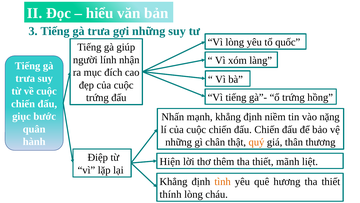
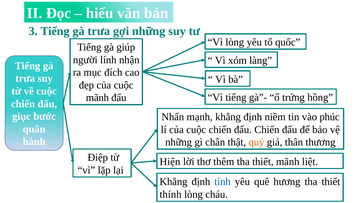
trứng: trứng -> mãnh (97, 98)
nặng: nặng -> phúc (330, 117)
tình colour: orange -> blue (223, 181)
